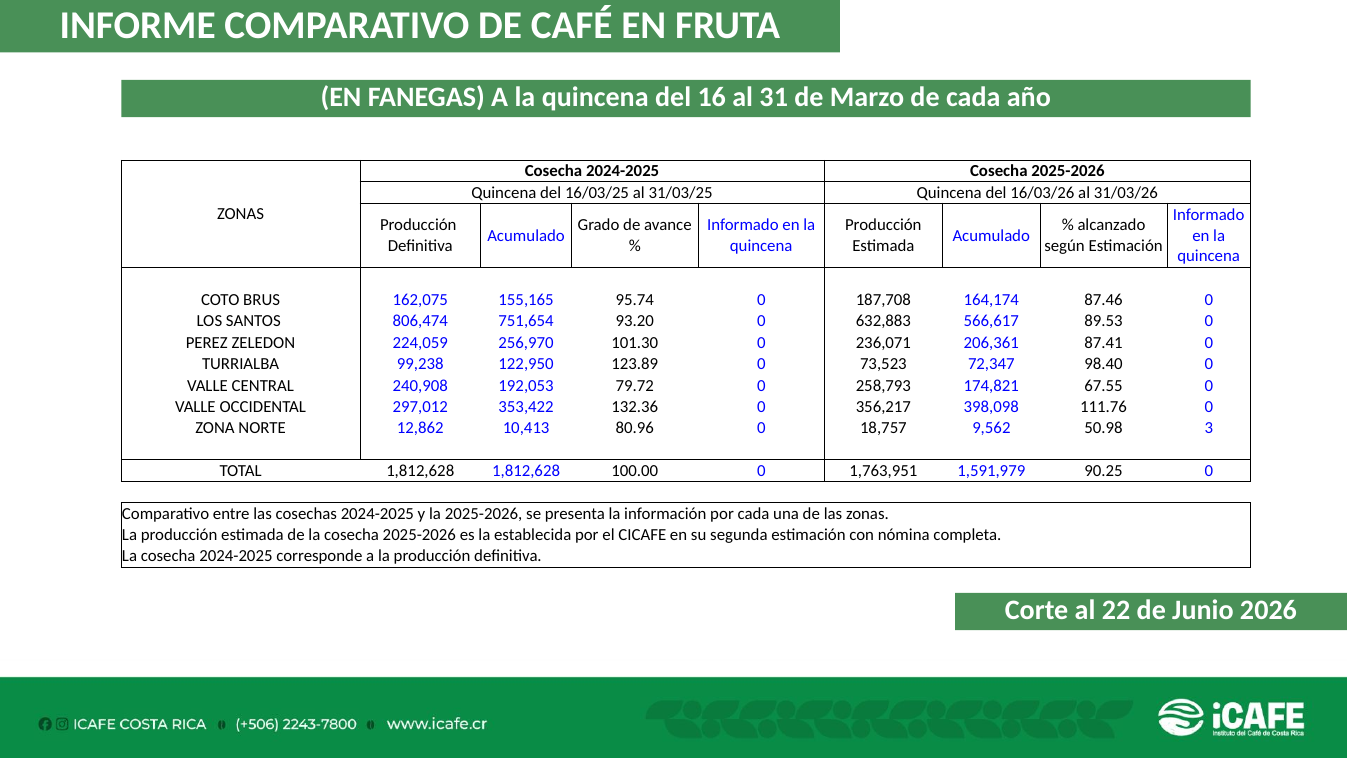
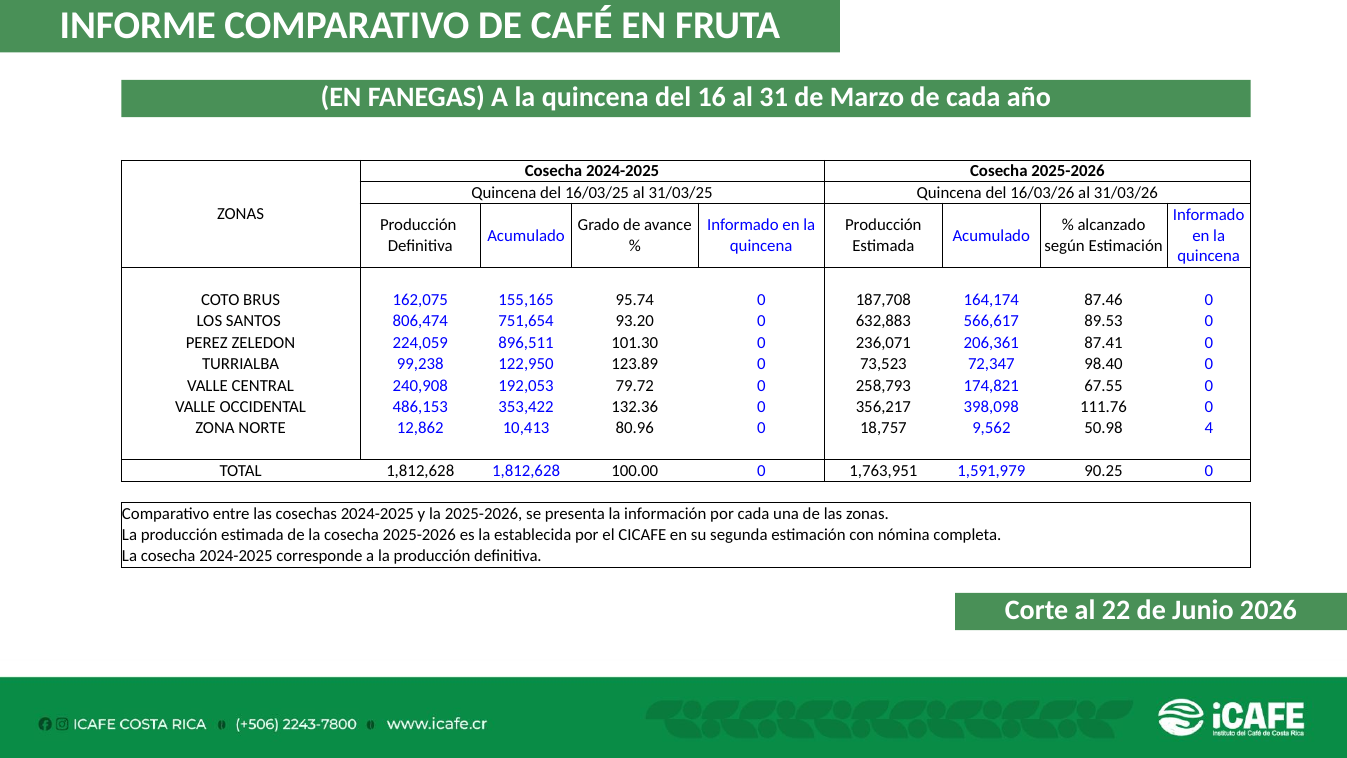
256,970: 256,970 -> 896,511 (526, 343)
297,012: 297,012 -> 486,153 (420, 407)
3: 3 -> 4 (1209, 428)
